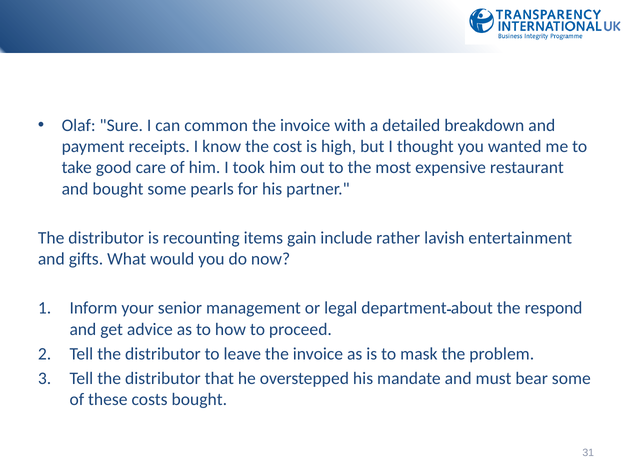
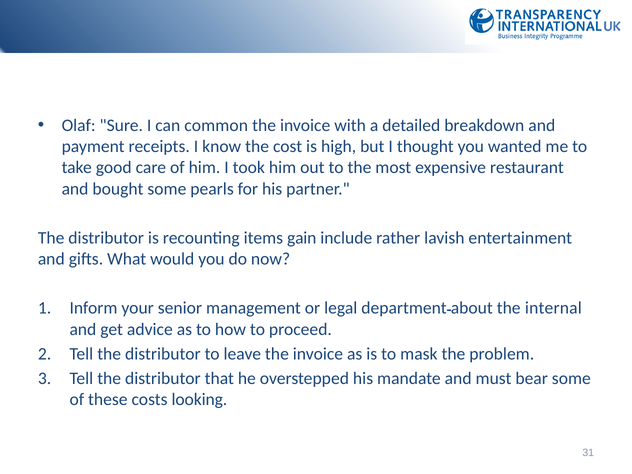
respond: respond -> internal (553, 308)
costs bought: bought -> looking (199, 399)
